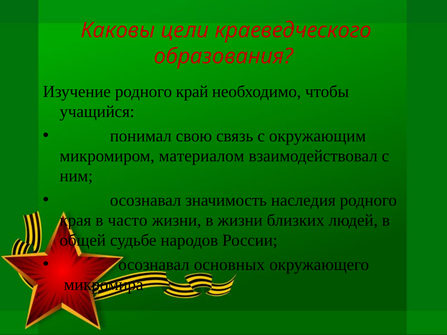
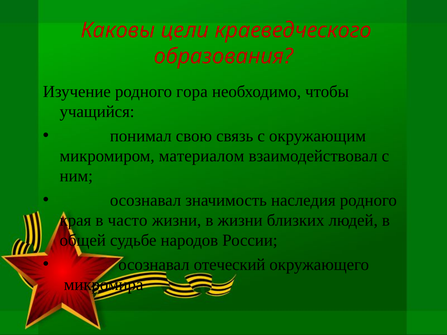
край: край -> гора (192, 92)
основных: основных -> отеческий (230, 265)
